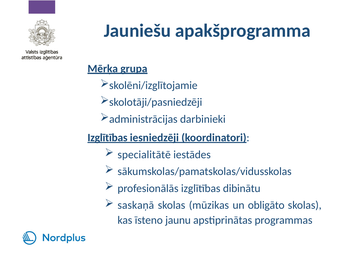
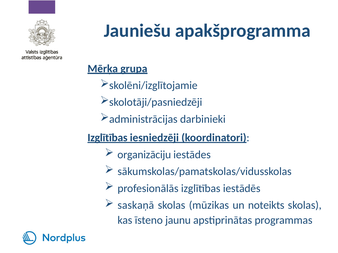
specialitātē: specialitātē -> organizāciju (144, 155)
dibinātu: dibinātu -> iestādēs (242, 189)
obligāto: obligāto -> noteikts (266, 206)
